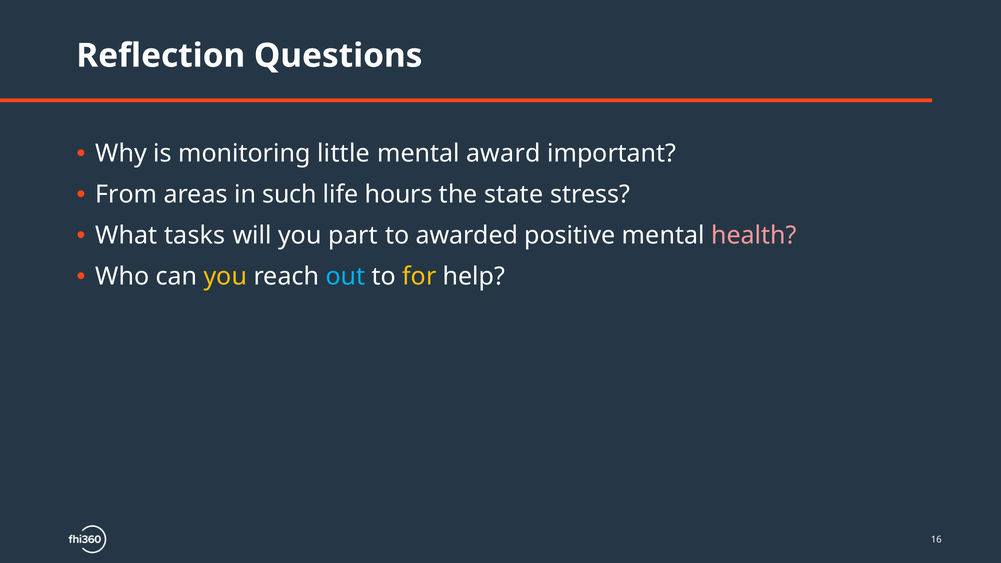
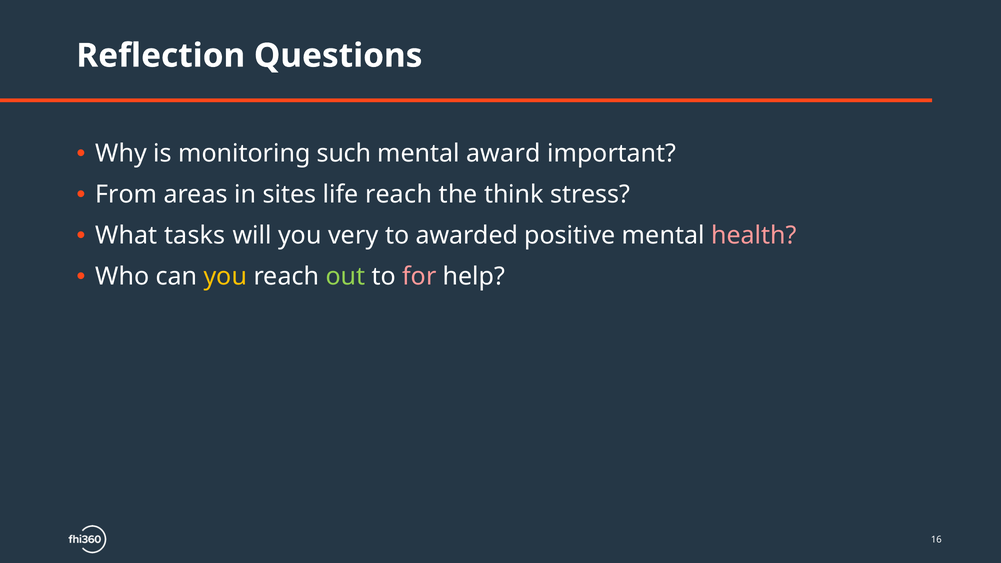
little: little -> such (344, 153)
such: such -> sites (289, 194)
life hours: hours -> reach (399, 194)
state: state -> think (514, 194)
part: part -> very (353, 235)
out colour: light blue -> light green (345, 277)
for colour: yellow -> pink (419, 277)
